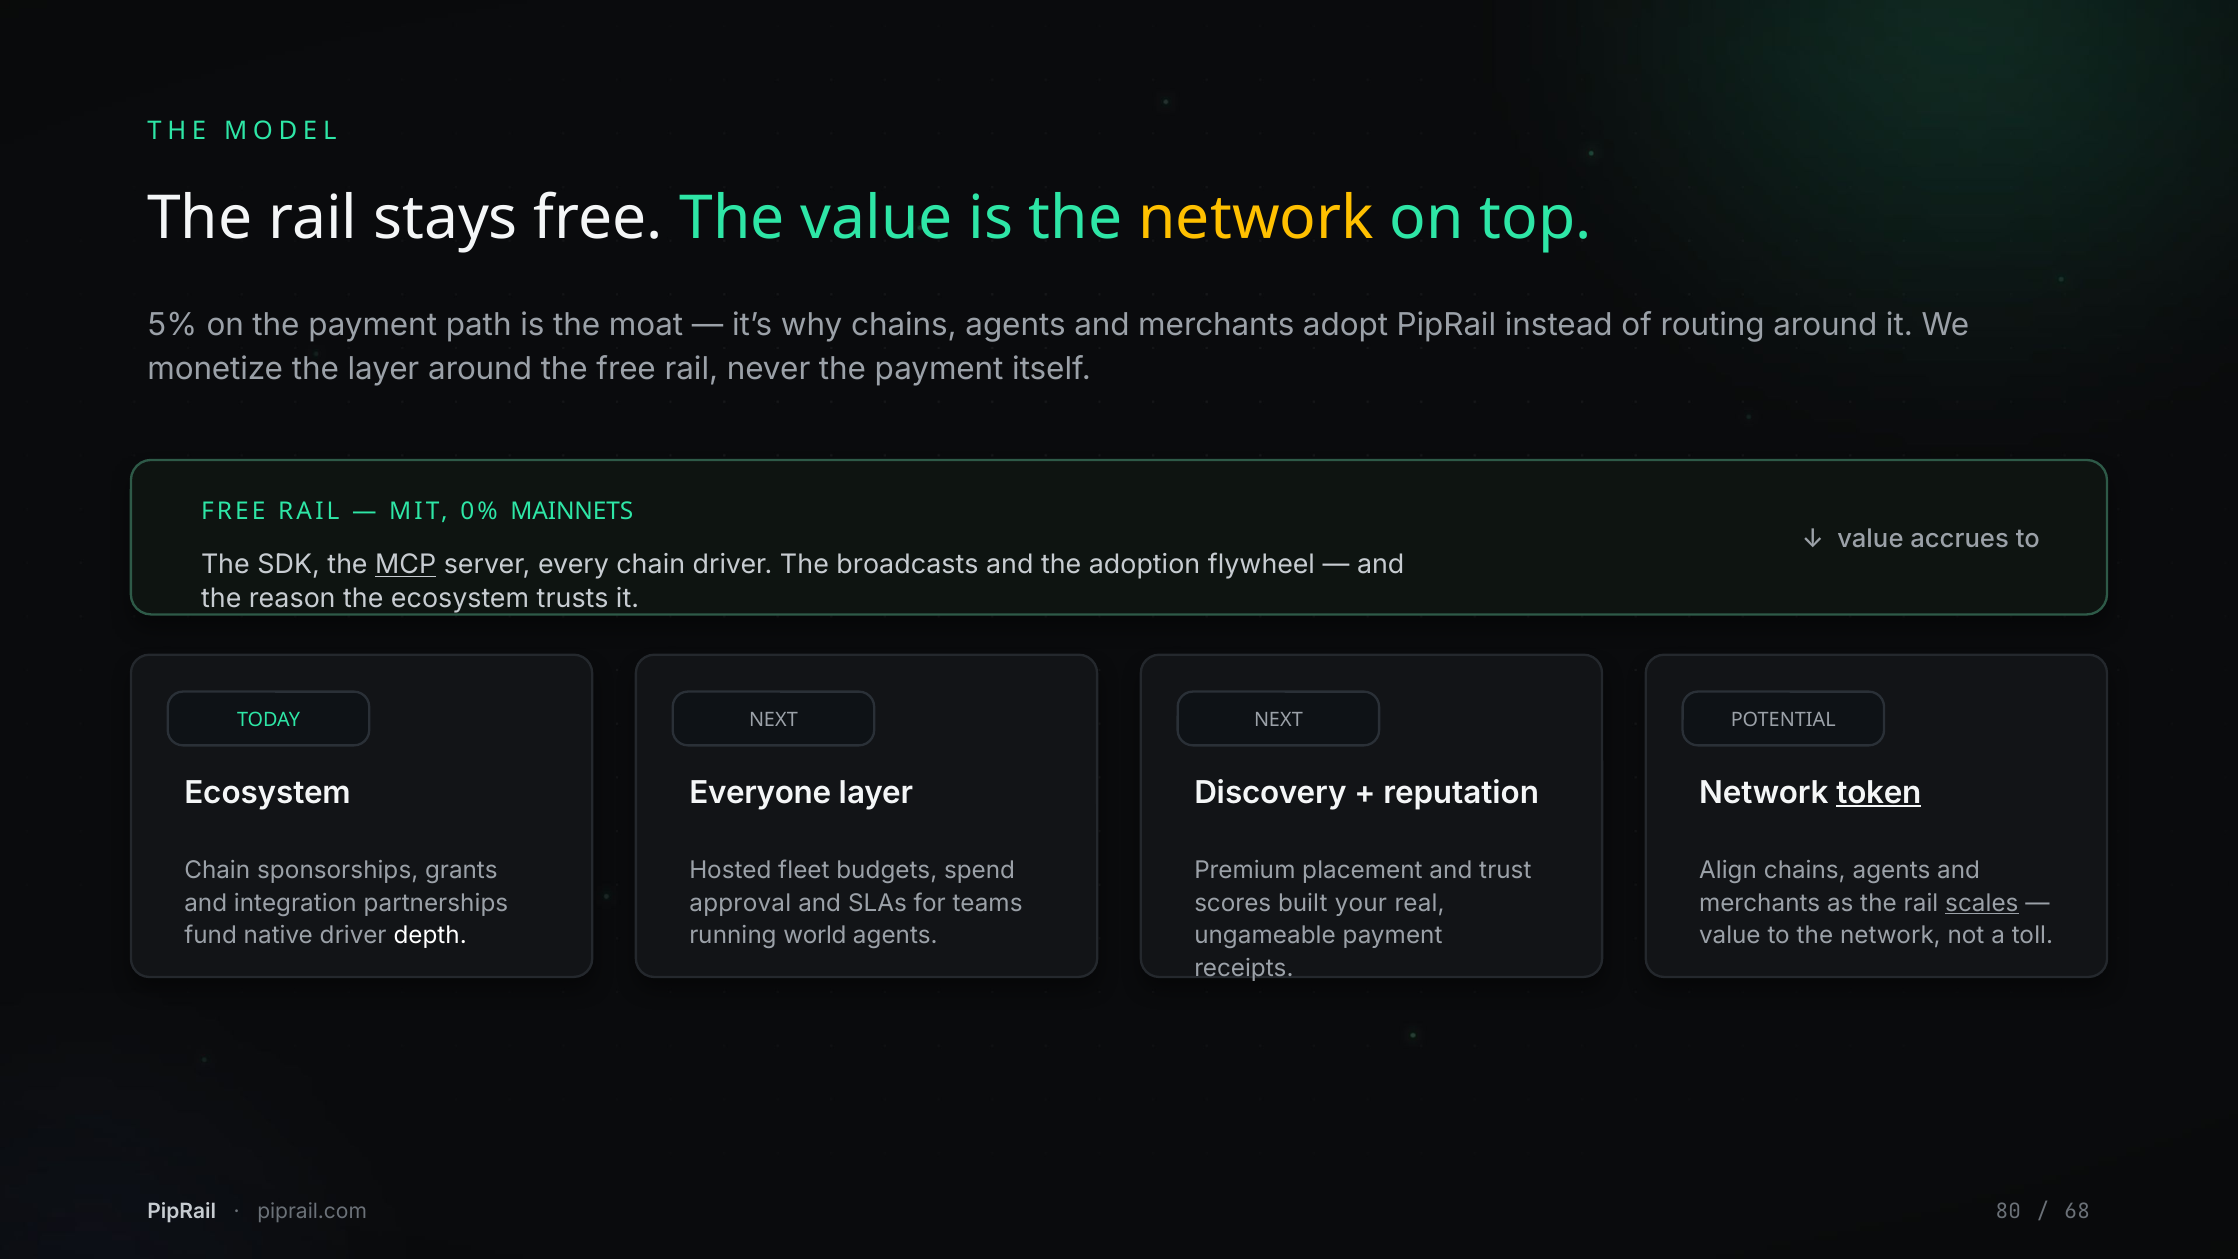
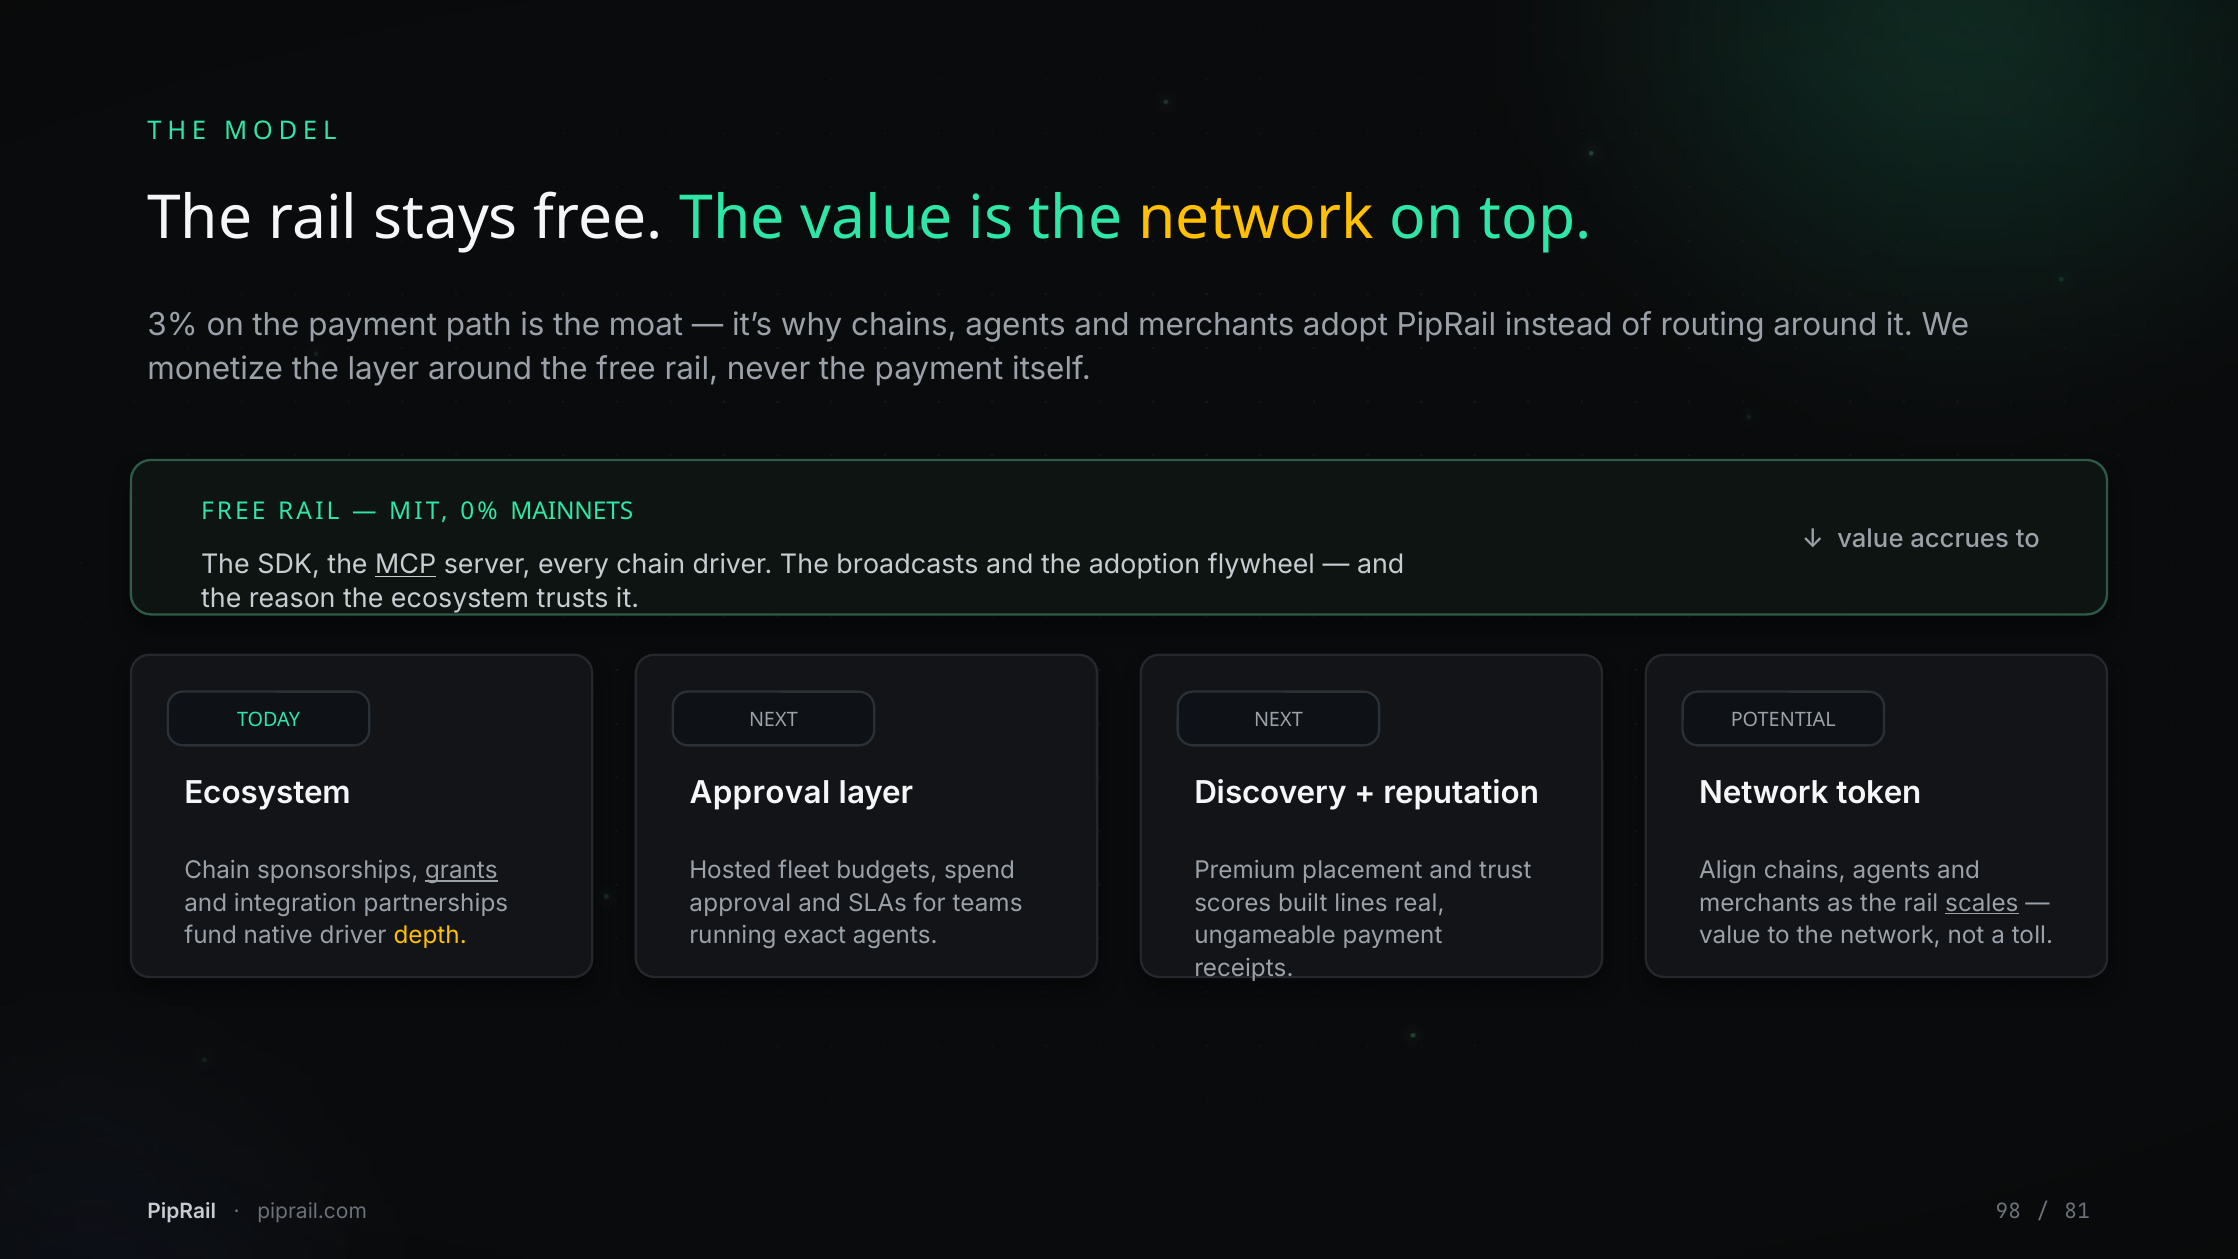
5%: 5% -> 3% (173, 325)
Everyone: Everyone -> Approval (760, 793)
token underline: present -> none (1879, 793)
grants underline: none -> present (461, 871)
your: your -> lines (1361, 903)
depth colour: white -> yellow (430, 936)
world: world -> exact (815, 936)
80: 80 -> 98 (2008, 1212)
68: 68 -> 81 (2077, 1212)
